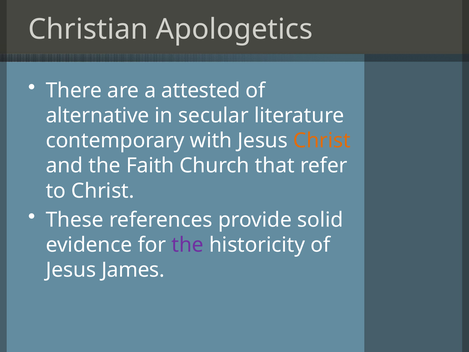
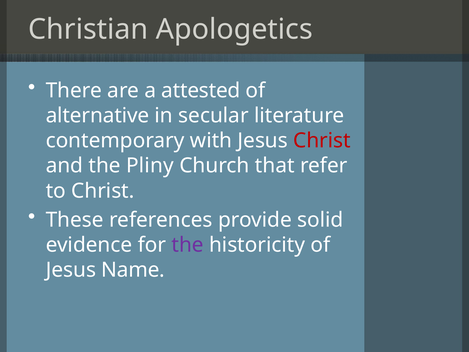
Christ colour: orange -> red (322, 141)
Faith: Faith -> Pliny (150, 166)
James: James -> Name (133, 270)
